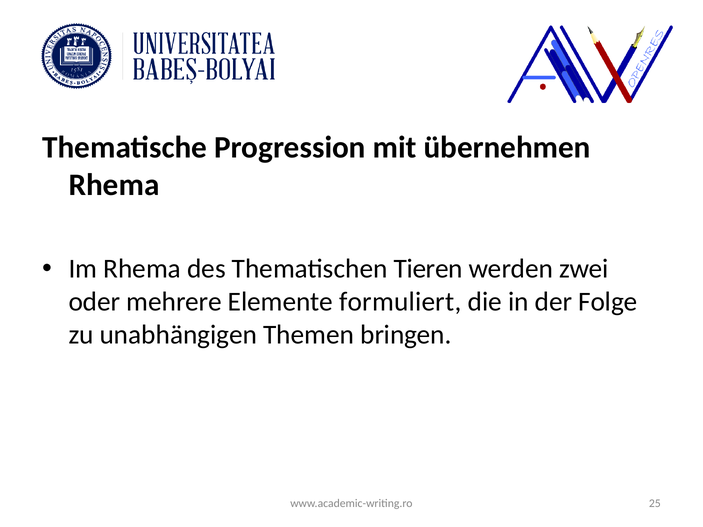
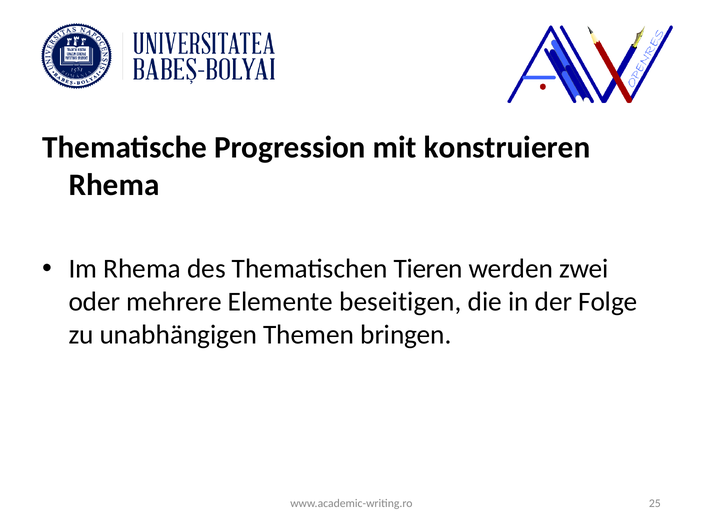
übernehmen: übernehmen -> konstruieren (507, 147)
formuliert: formuliert -> beseitigen (400, 302)
